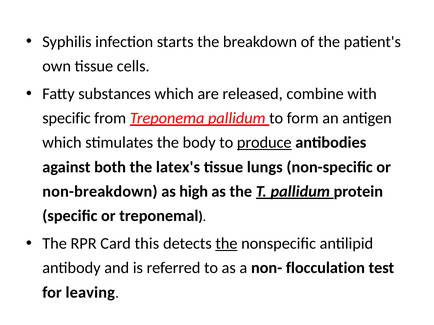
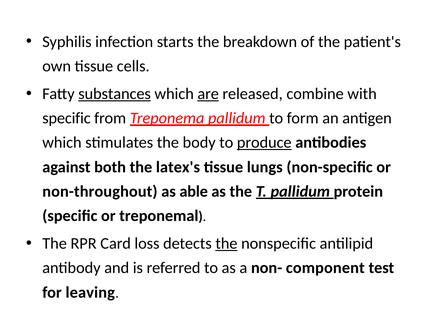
substances underline: none -> present (115, 94)
are underline: none -> present (208, 94)
non-breakdown: non-breakdown -> non-throughout (100, 192)
high: high -> able (194, 192)
this: this -> loss (147, 244)
flocculation: flocculation -> component (325, 268)
